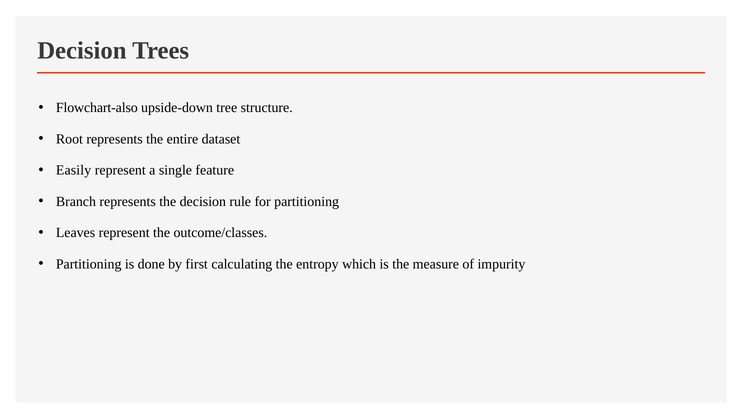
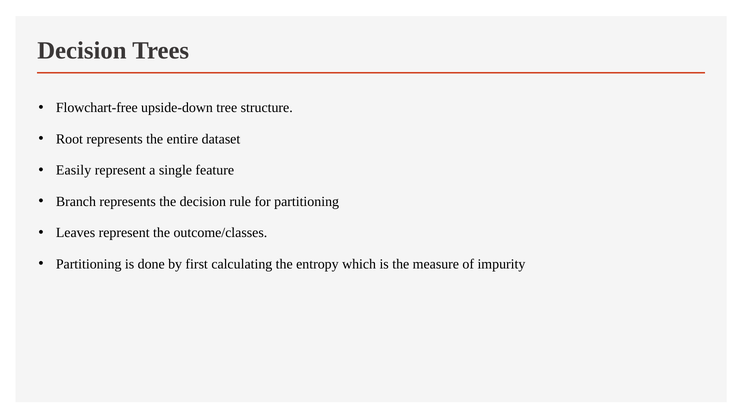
Flowchart-also: Flowchart-also -> Flowchart-free (97, 108)
